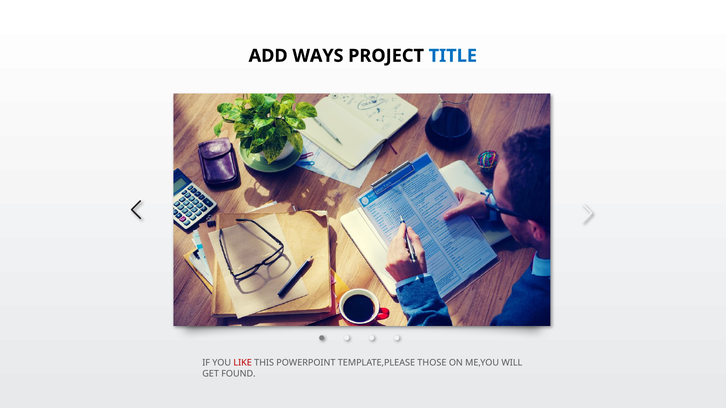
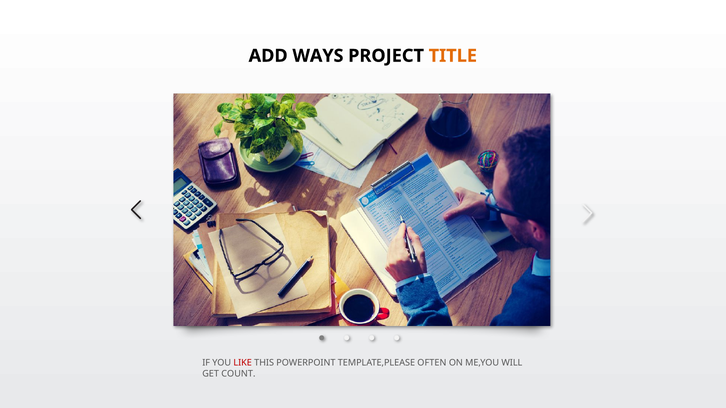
TITLE colour: blue -> orange (453, 56)
THOSE: THOSE -> OFTEN (432, 363)
FOUND: FOUND -> COUNT (238, 374)
